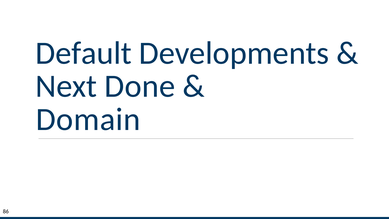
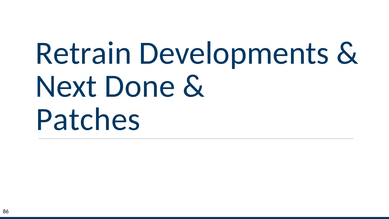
Default: Default -> Retrain (84, 53)
Domain: Domain -> Patches (88, 119)
